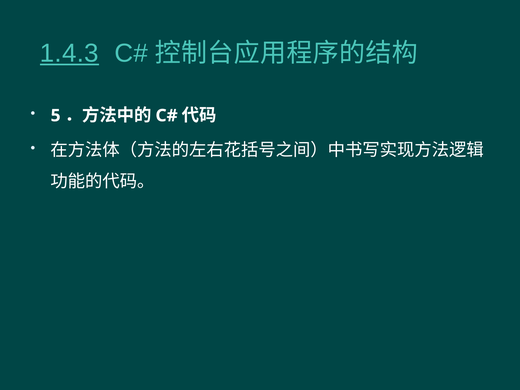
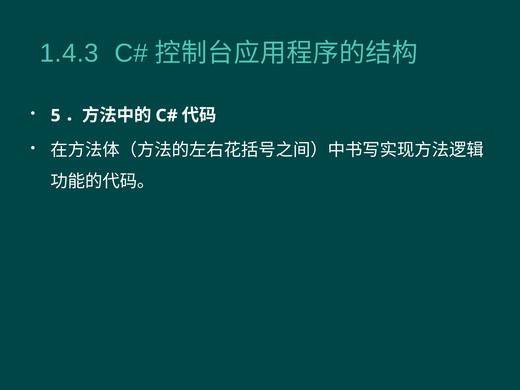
1.4.3 underline: present -> none (69, 53)
